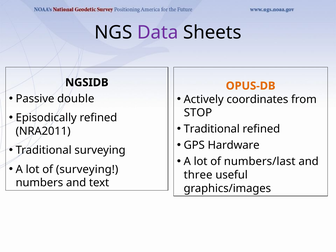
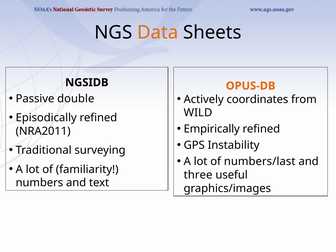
Data colour: purple -> orange (158, 32)
STOP: STOP -> WILD (198, 113)
Traditional: Traditional -> Empirically (212, 129)
Hardware: Hardware -> Instability (234, 145)
of surveying: surveying -> familiarity (87, 169)
